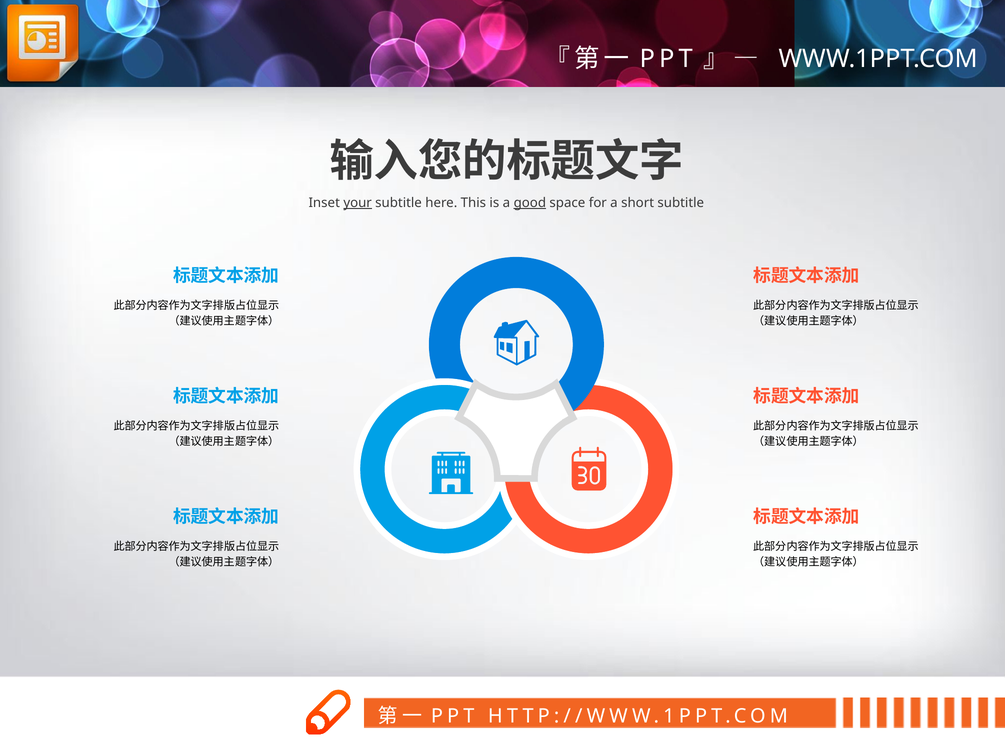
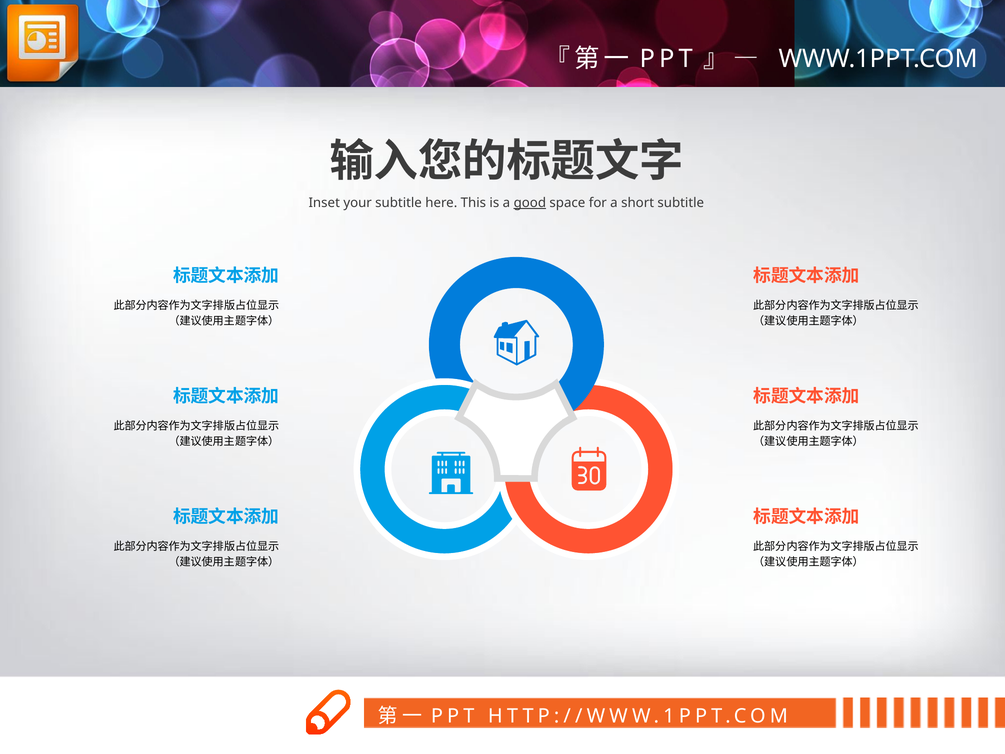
your underline: present -> none (358, 203)
